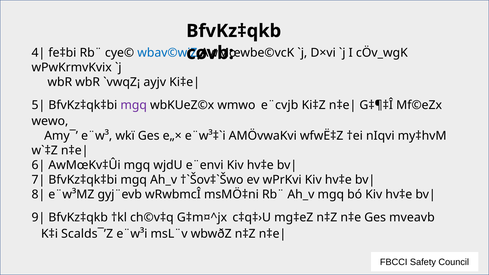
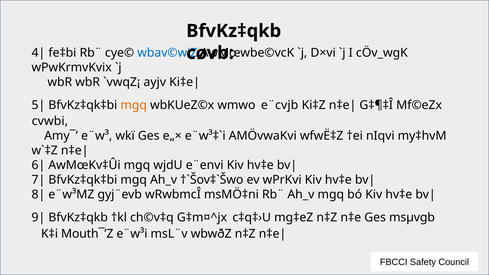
mgq colour: purple -> orange (134, 105)
wewo: wewo -> cvwbi (50, 121)
mveavb: mveavb -> msµvgb (412, 217)
Scalds¯’Z: Scalds¯’Z -> Mouth¯’Z (87, 234)
